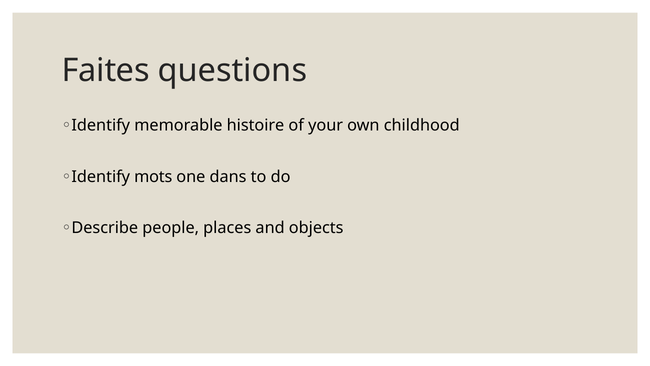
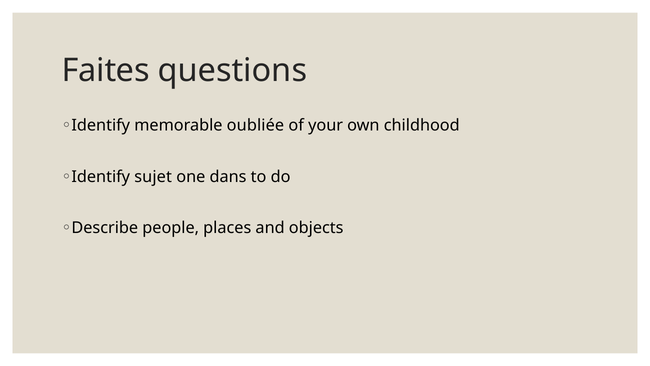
histoire: histoire -> oubliée (255, 125)
mots: mots -> sujet (153, 177)
